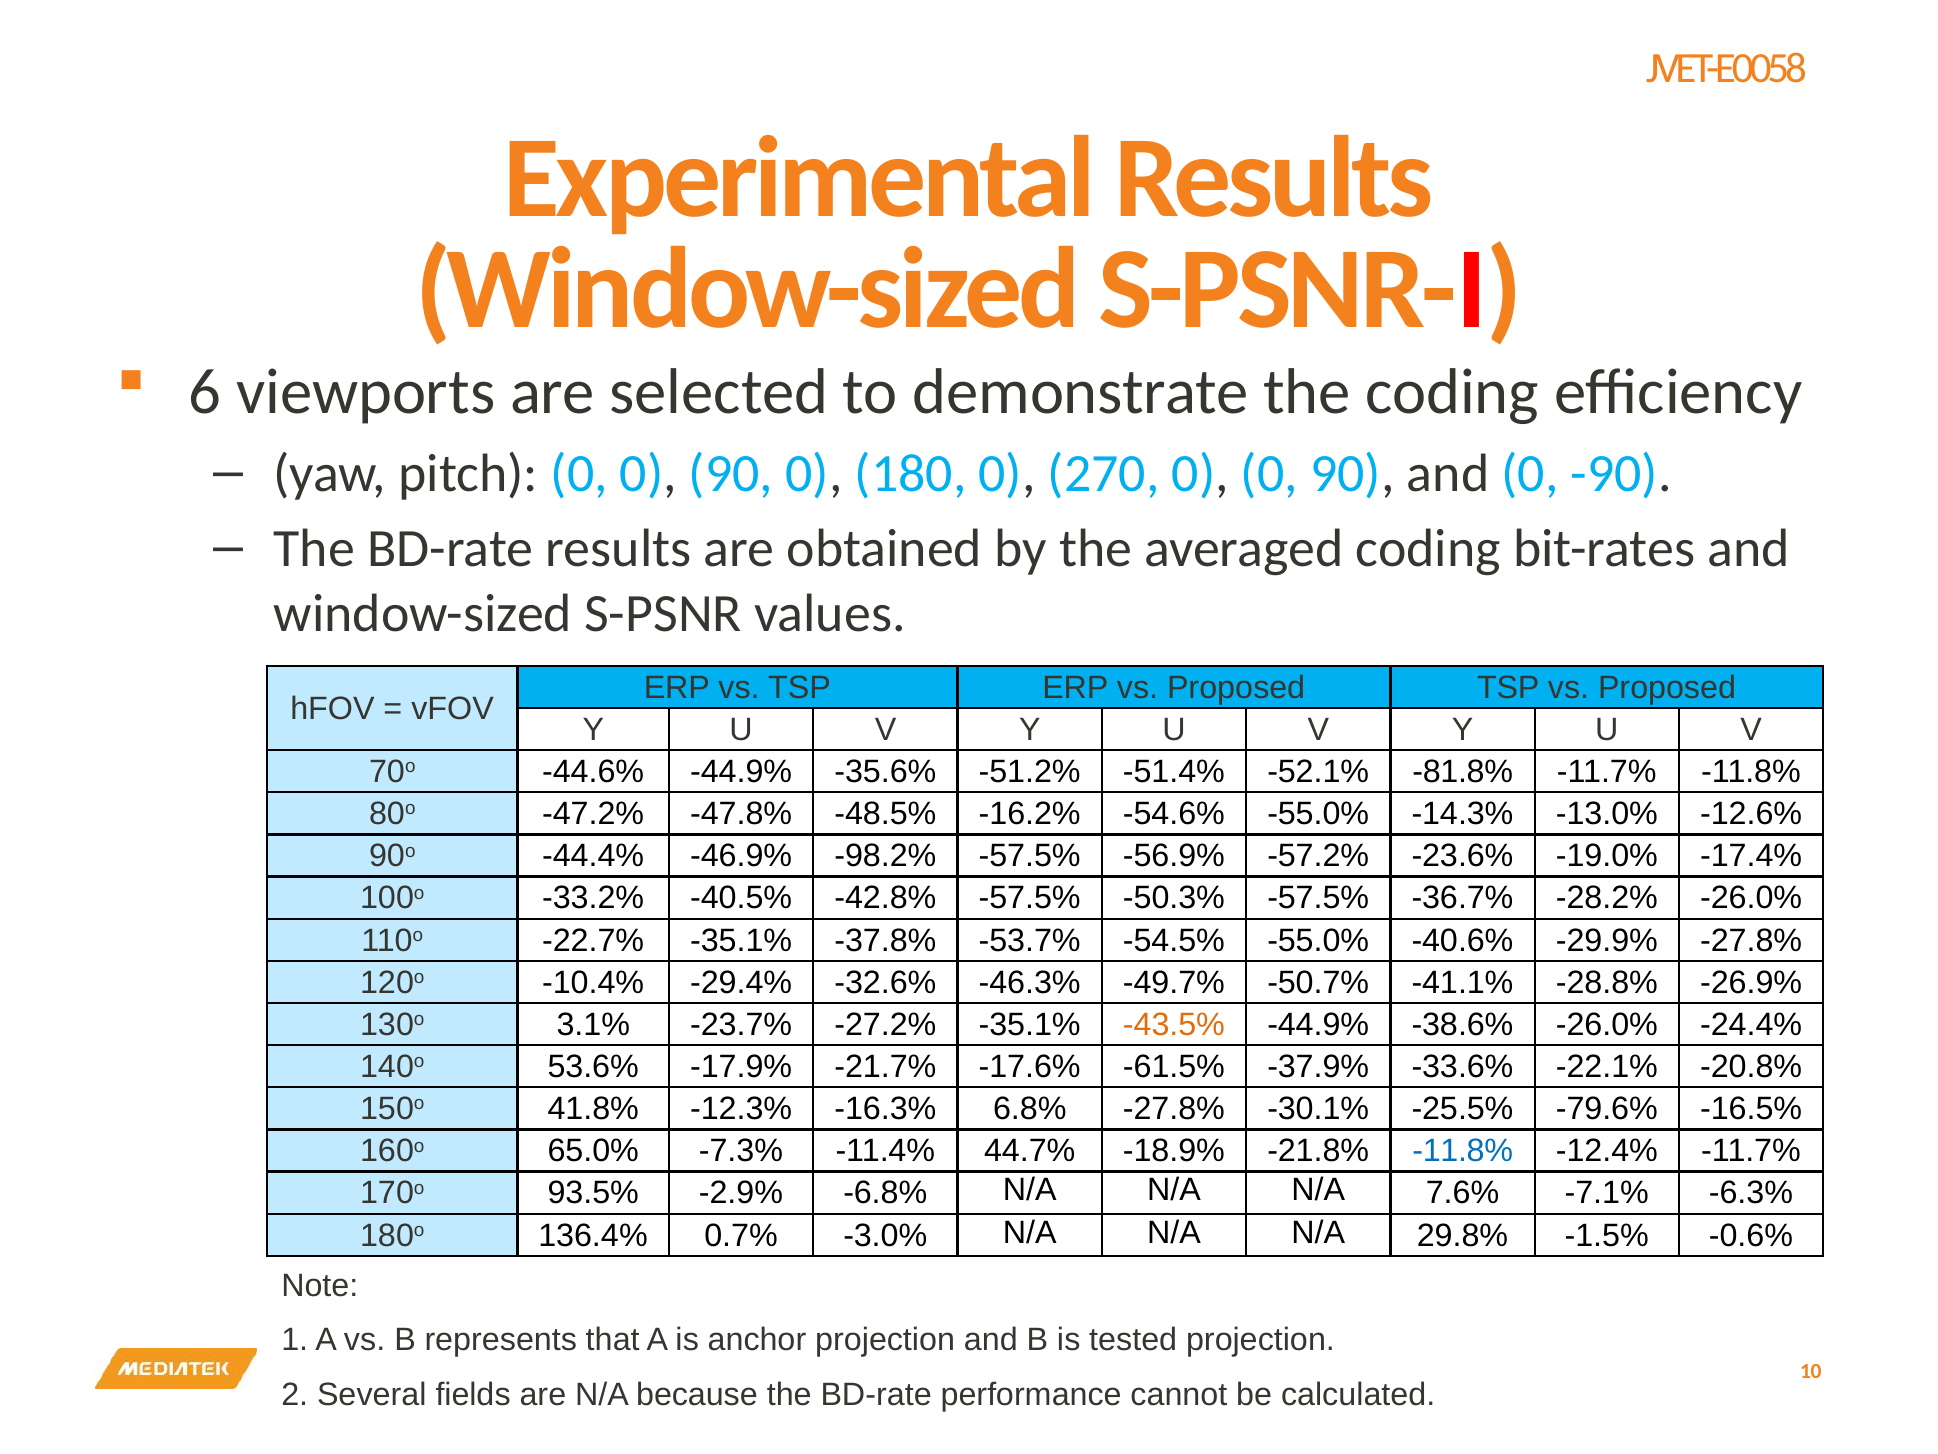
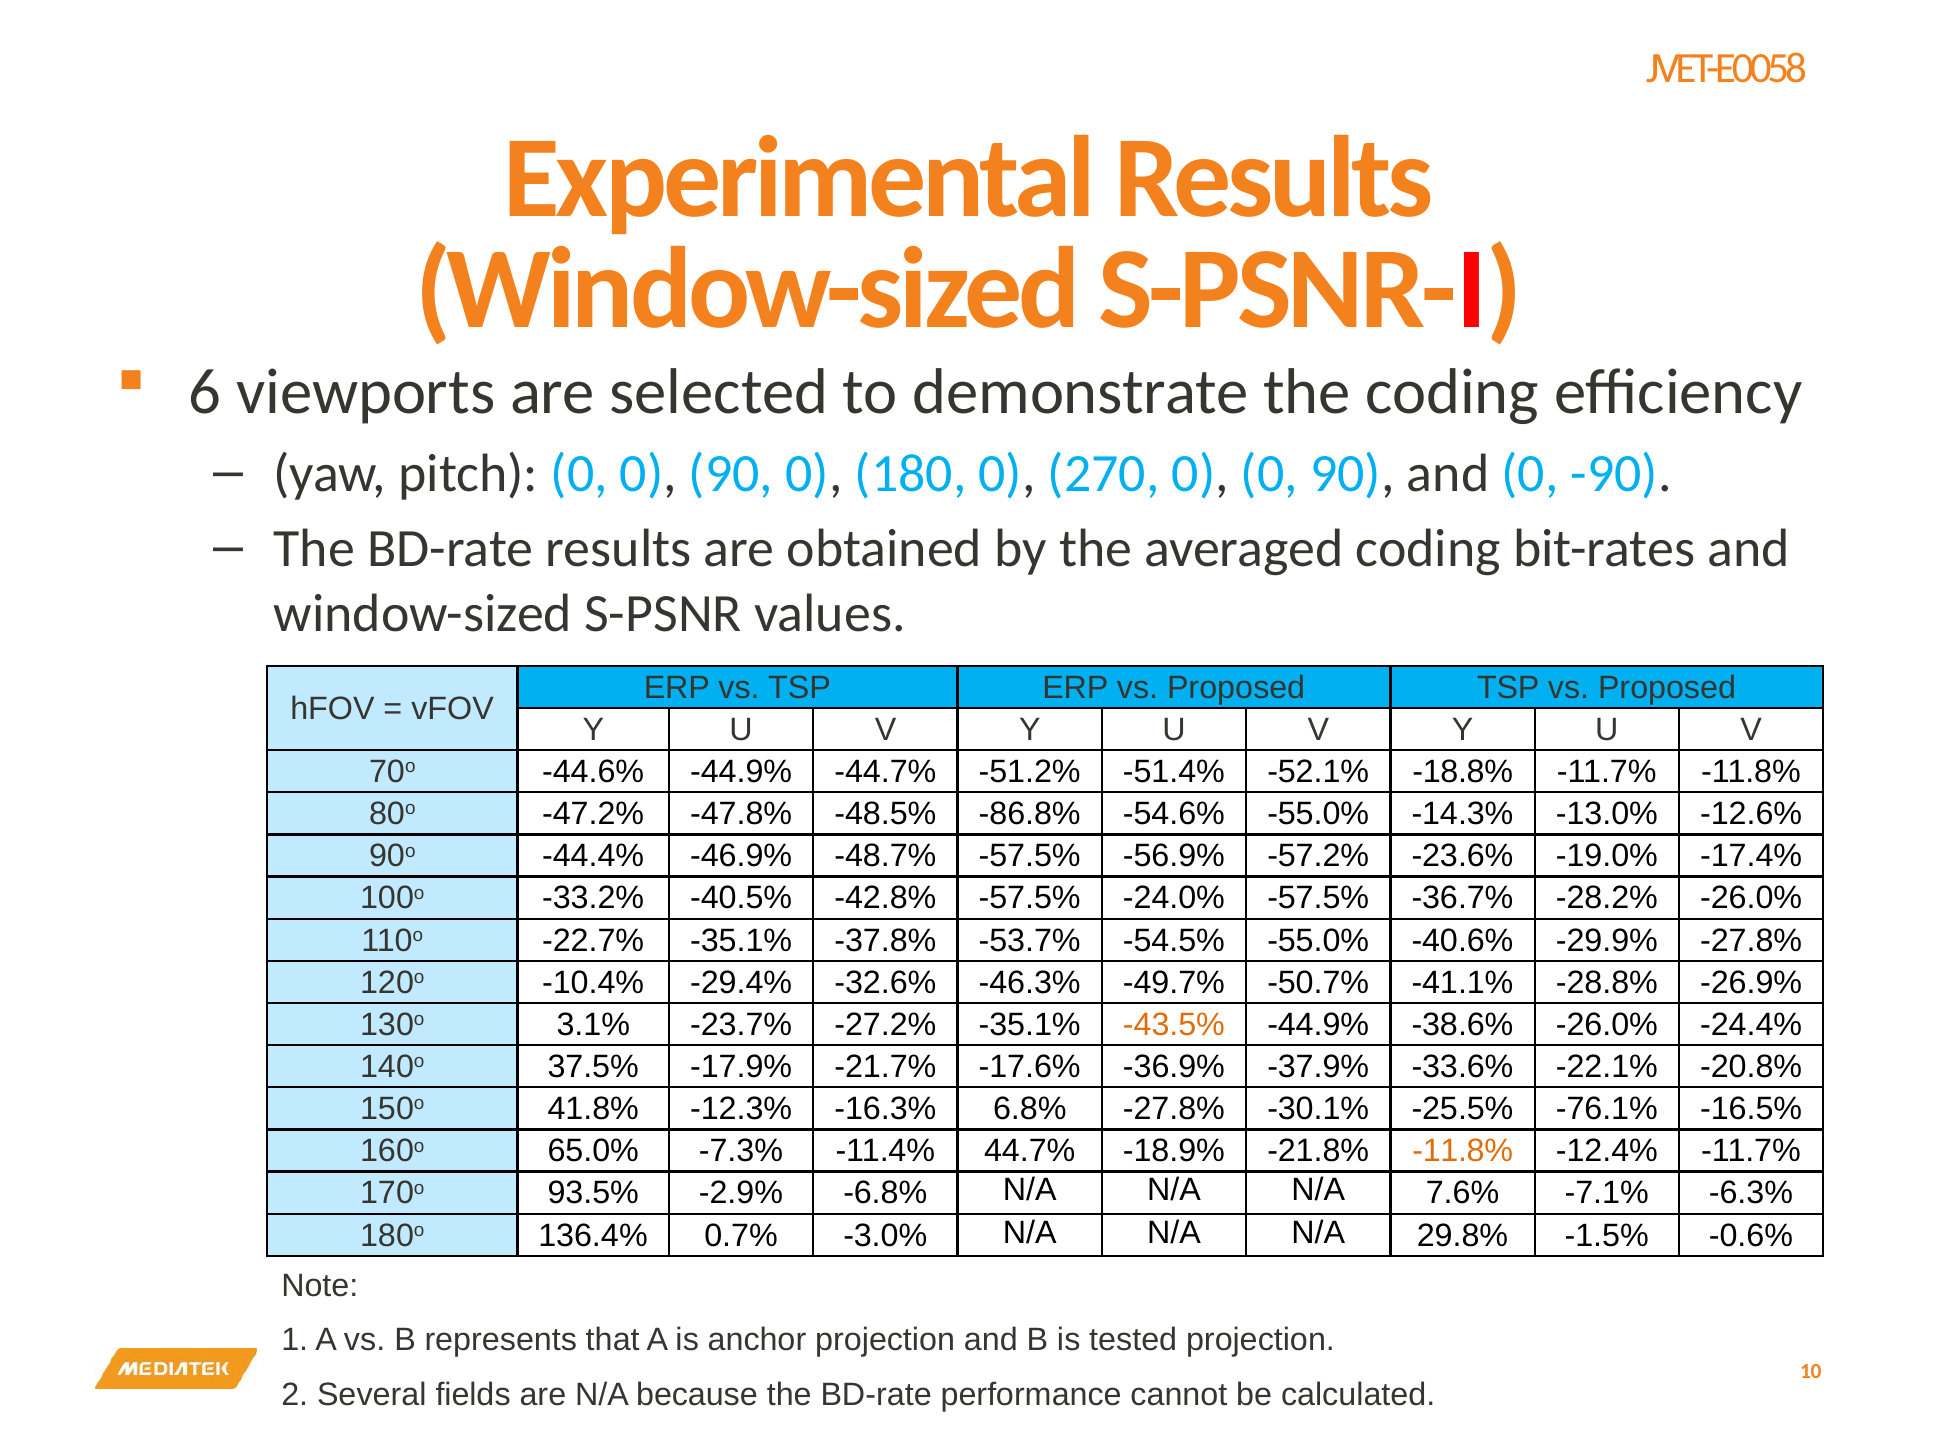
-35.6%: -35.6% -> -44.7% (885, 772)
-81.8%: -81.8% -> -18.8% (1463, 772)
-16.2%: -16.2% -> -86.8% (1030, 814)
-98.2%: -98.2% -> -48.7% (885, 856)
-50.3%: -50.3% -> -24.0% (1174, 898)
53.6%: 53.6% -> 37.5% (593, 1066)
-61.5%: -61.5% -> -36.9% (1174, 1066)
-79.6%: -79.6% -> -76.1% (1607, 1109)
-11.8% colour: blue -> orange (1463, 1151)
